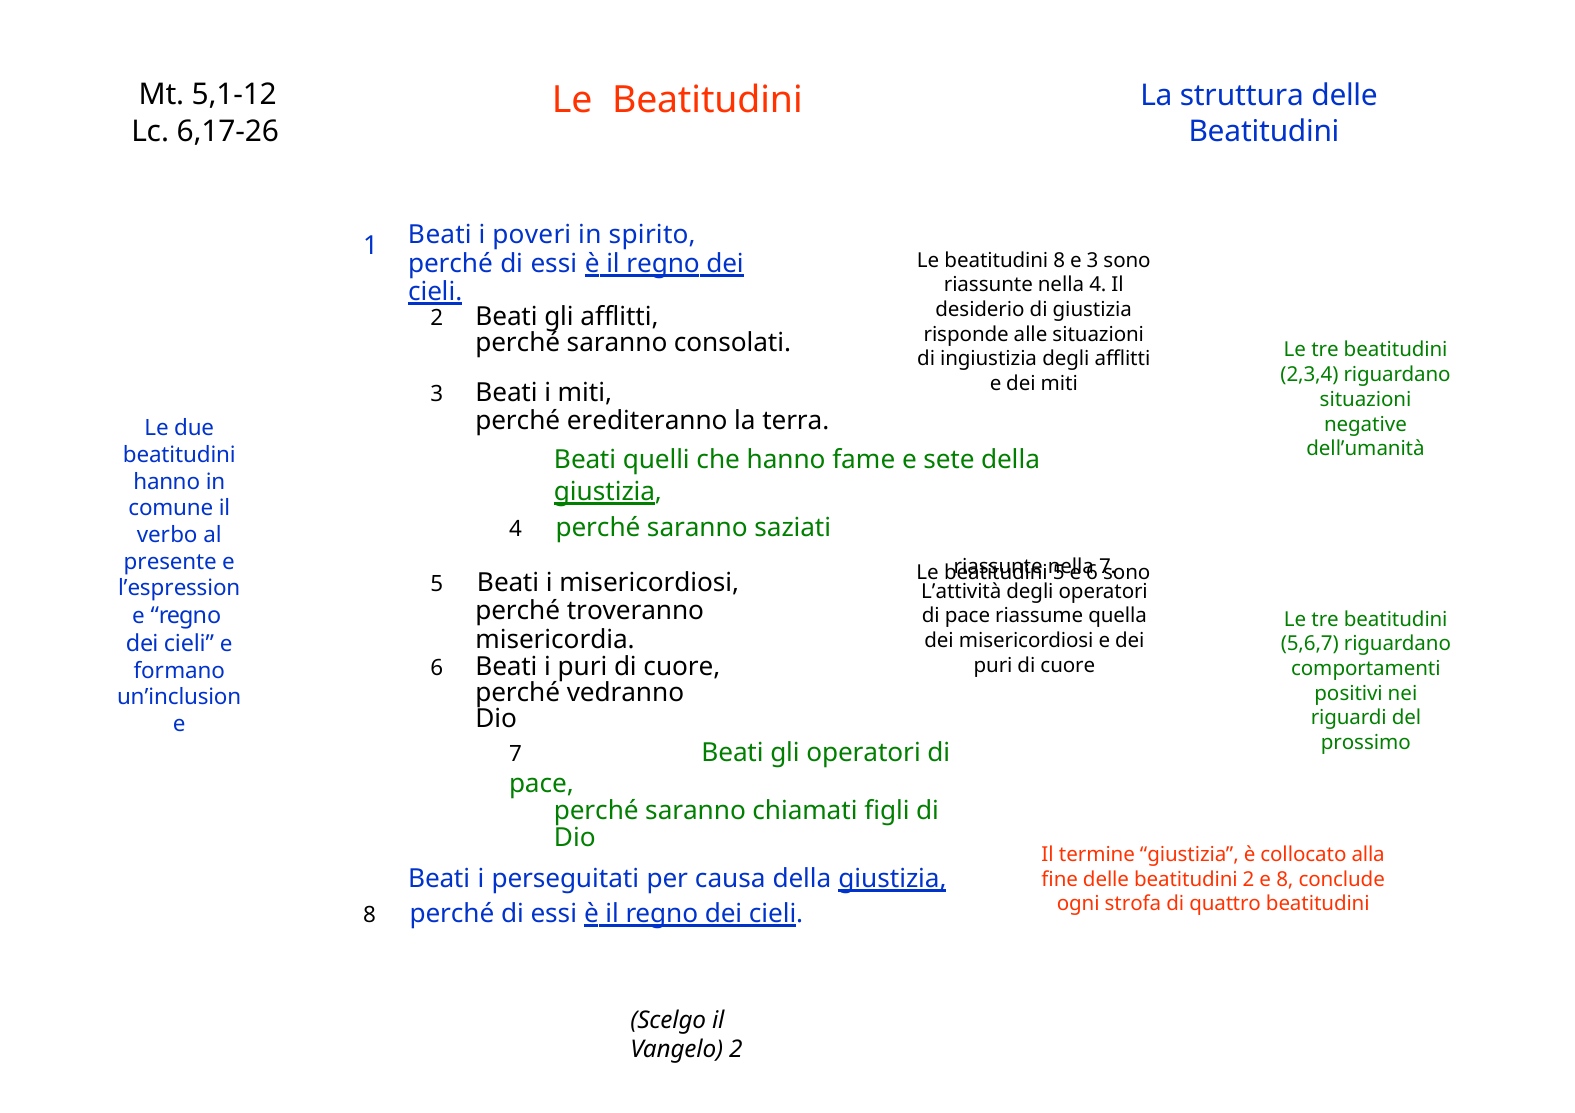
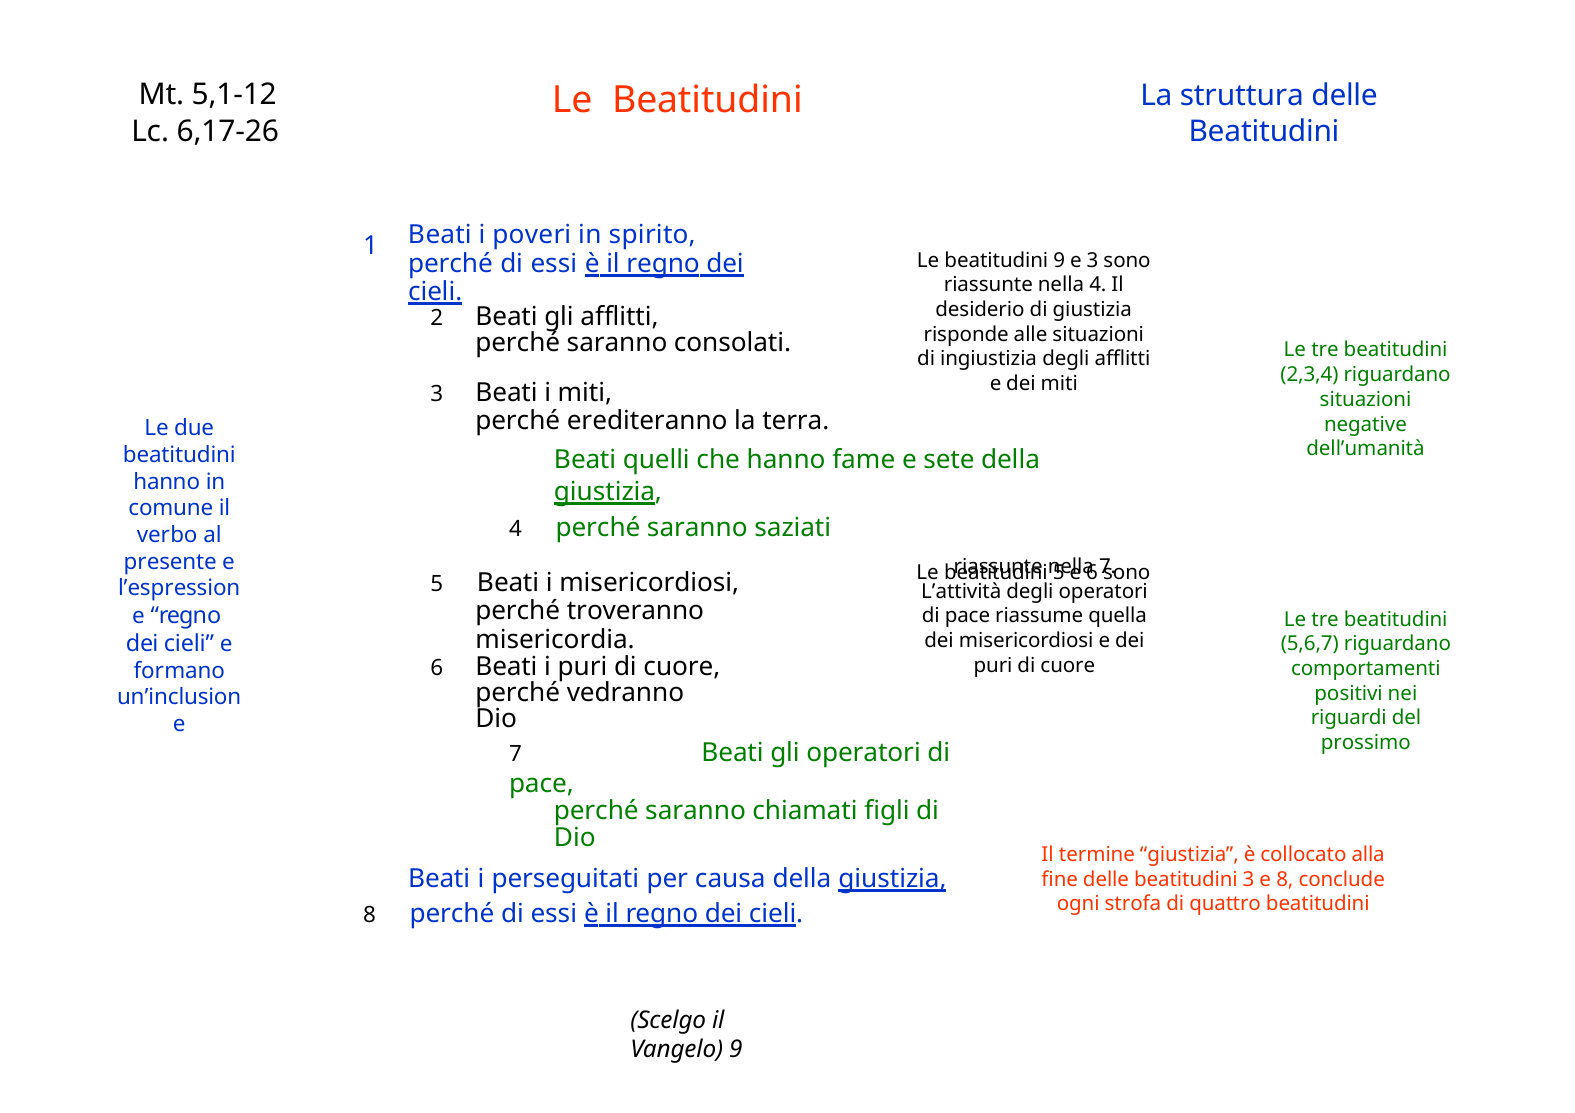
beatitudini 8: 8 -> 9 (1059, 260)
beatitudini 2: 2 -> 3 (1249, 879)
Vangelo 2: 2 -> 9 (736, 1050)
